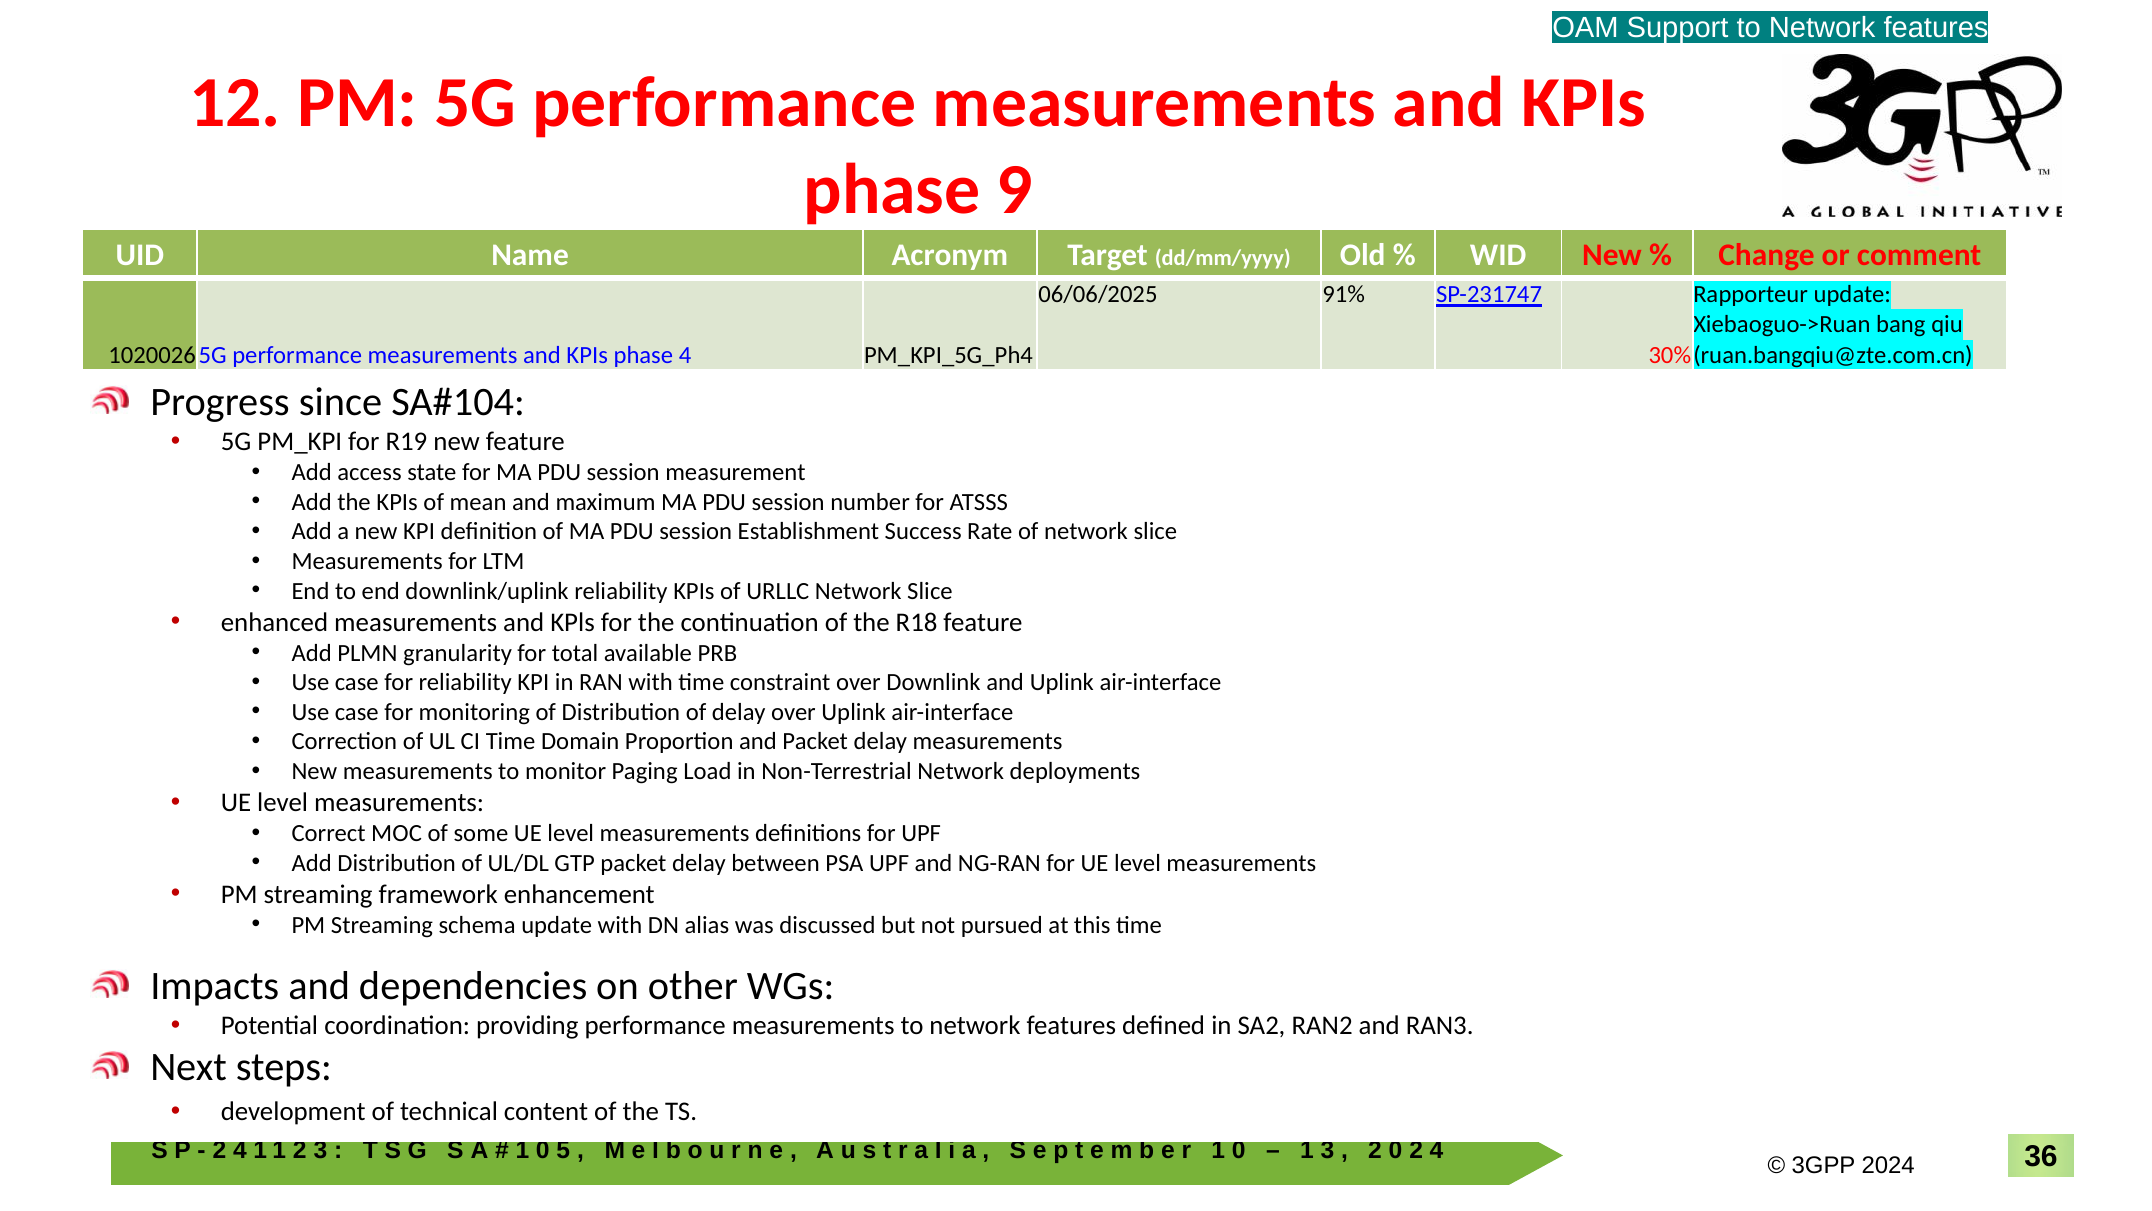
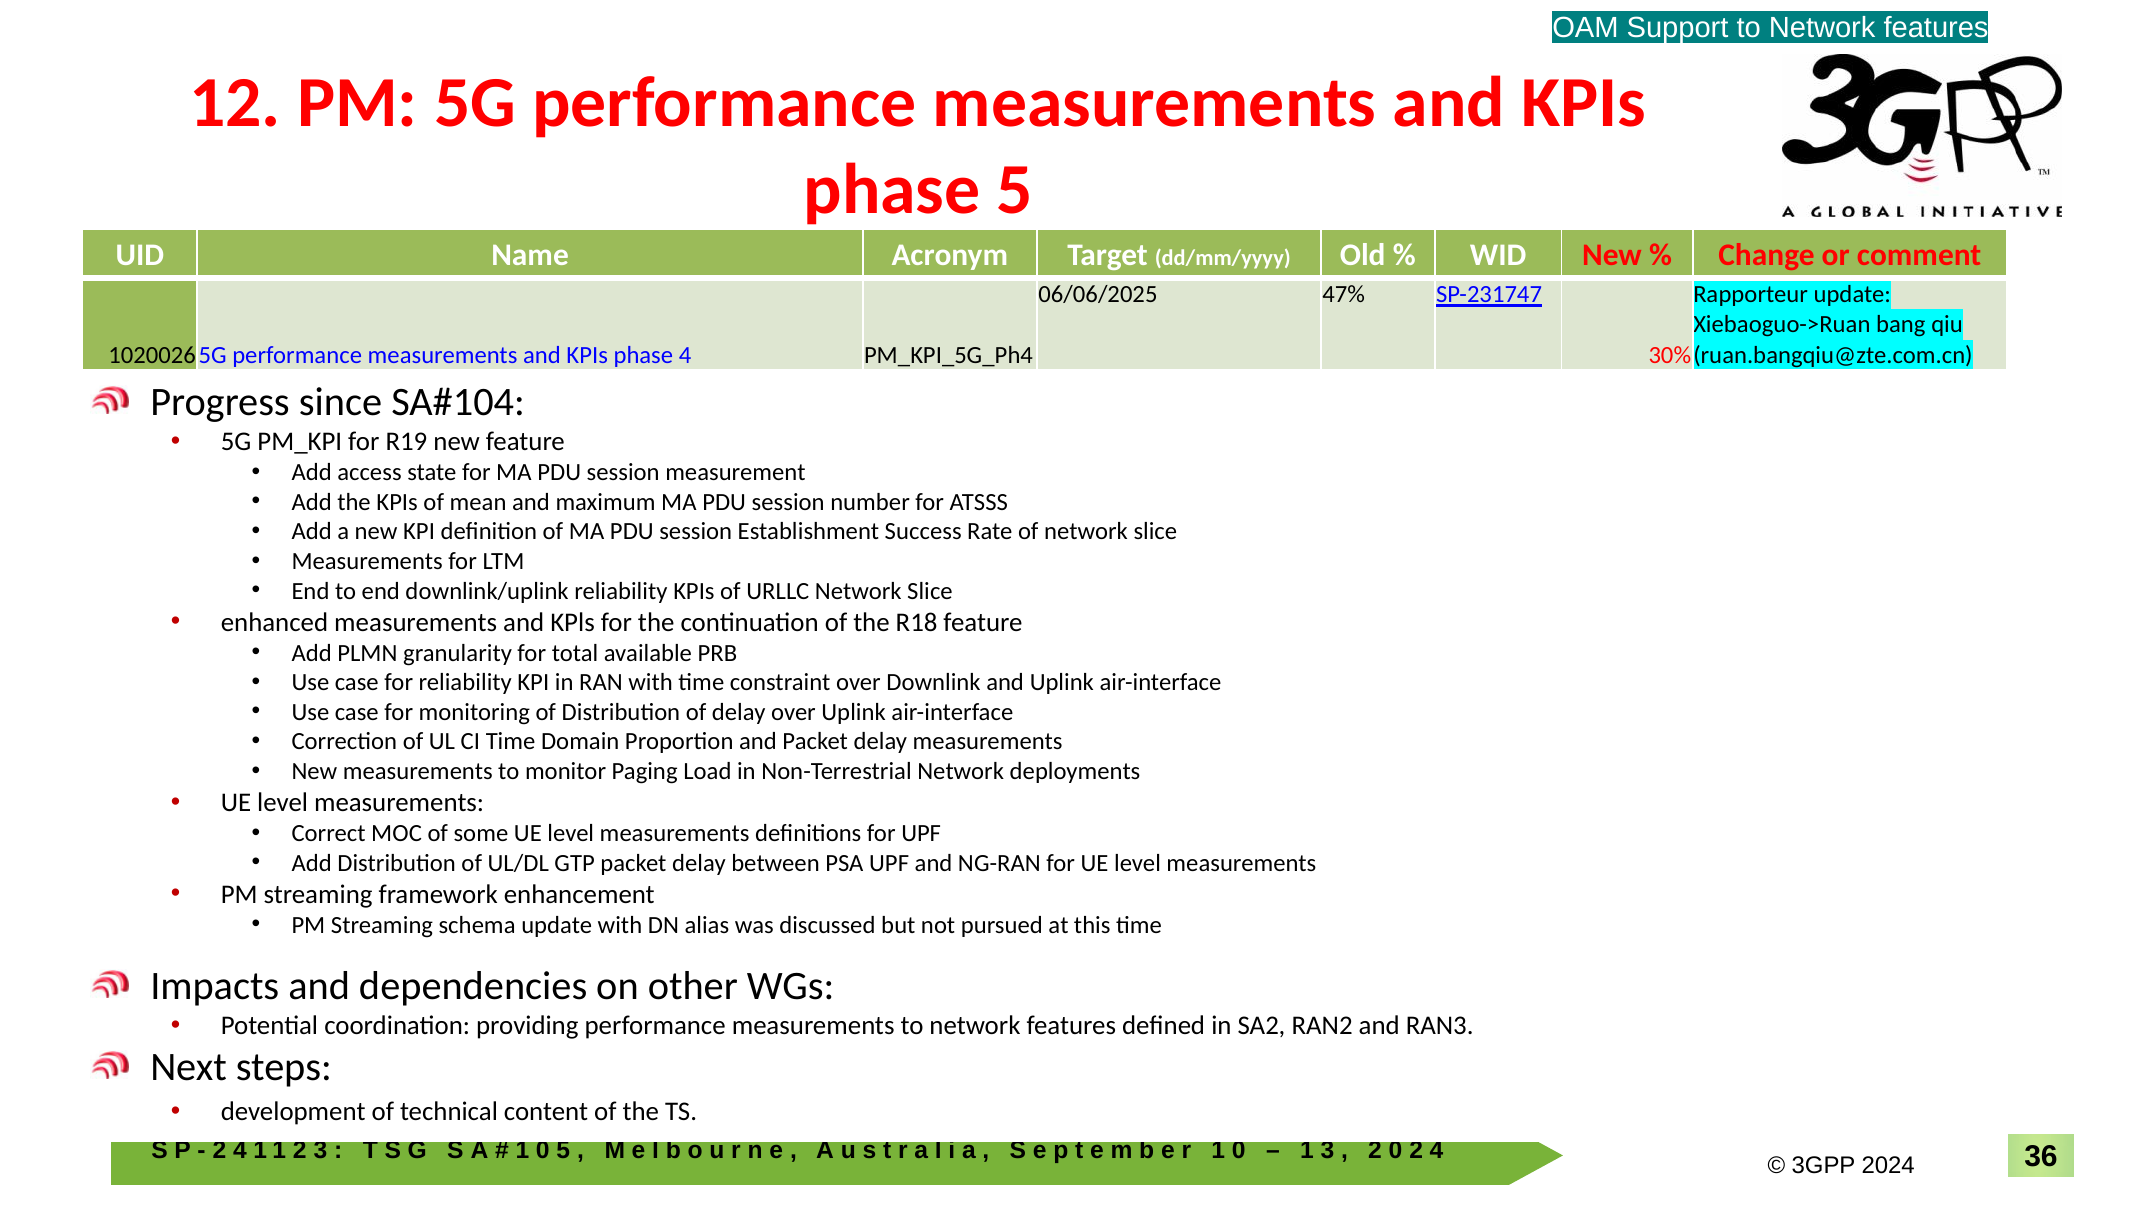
phase 9: 9 -> 5 (1015, 189)
91%: 91% -> 47% (1344, 295)
